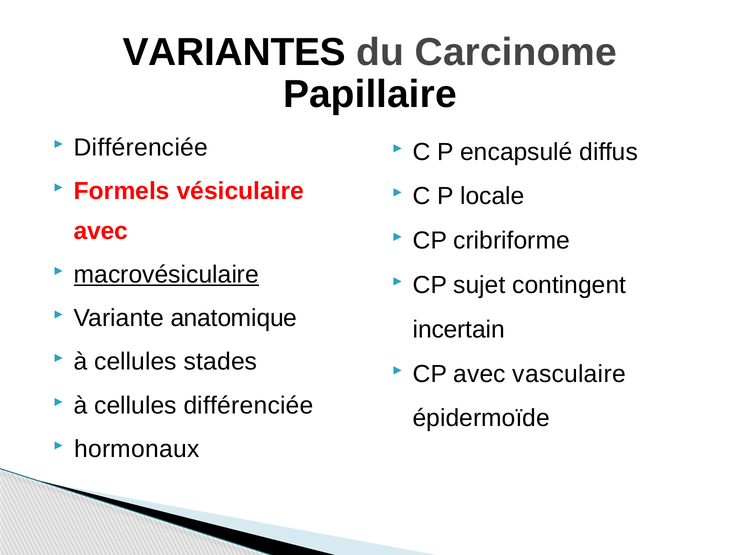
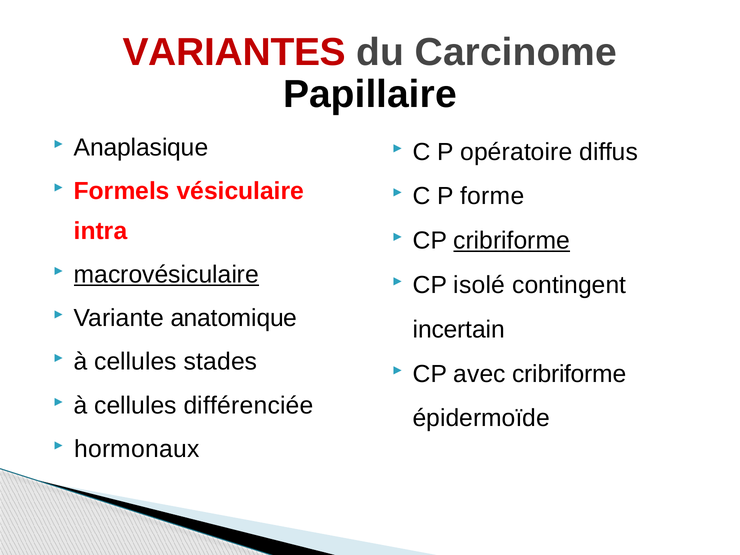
VARIANTES colour: black -> red (234, 52)
Différenciée: Différenciée -> Anaplasique (141, 147)
encapsulé: encapsulé -> opératoire (516, 152)
locale: locale -> forme (492, 196)
avec: avec -> intra (101, 231)
cribriforme underline: none -> present (512, 241)
sujet: sujet -> isolé (479, 285)
avec vasculaire: vasculaire -> cribriforme (569, 374)
